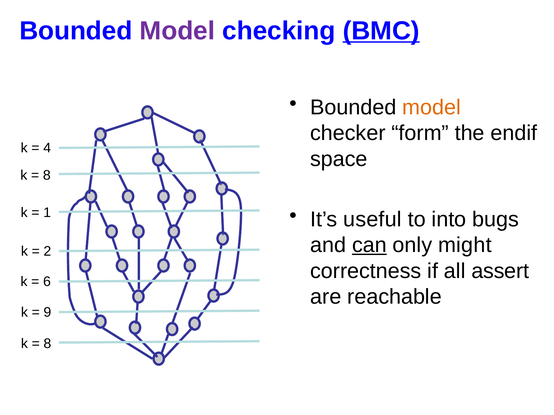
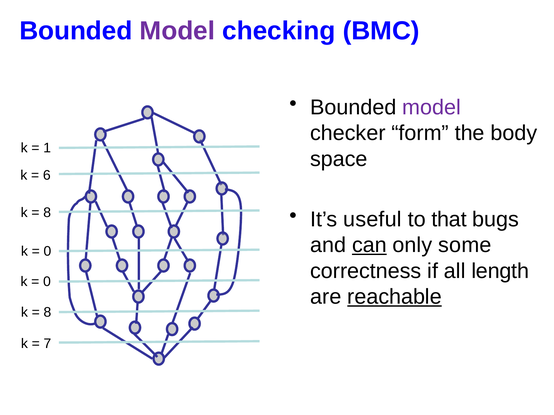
BMC underline: present -> none (381, 31)
model colour: orange -> purple (432, 107)
endif: endif -> body (514, 133)
4: 4 -> 1 (47, 148)
8: 8 -> 6 (47, 176)
1: 1 -> 8 (47, 213)
into: into -> that (449, 220)
might: might -> some (465, 245)
2: 2 -> 0 (47, 251)
assert: assert -> length (500, 271)
6: 6 -> 0 (47, 282)
reachable underline: none -> present (394, 297)
9: 9 -> 8 (47, 313)
8: 8 -> 7 (47, 344)
